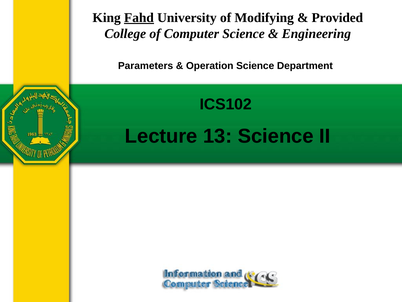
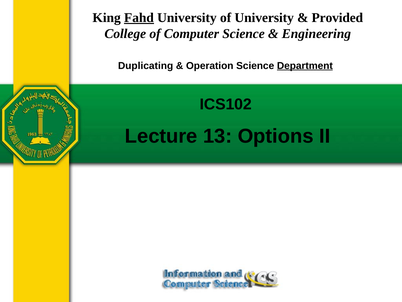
of Modifying: Modifying -> University (264, 18)
Parameters: Parameters -> Duplicating (146, 66)
Department underline: none -> present (305, 66)
13 Science: Science -> Options (276, 136)
